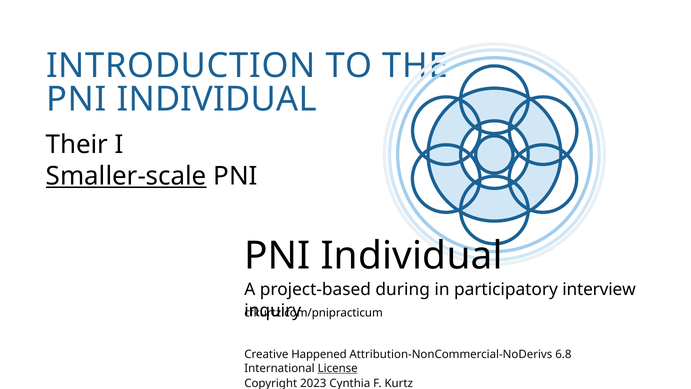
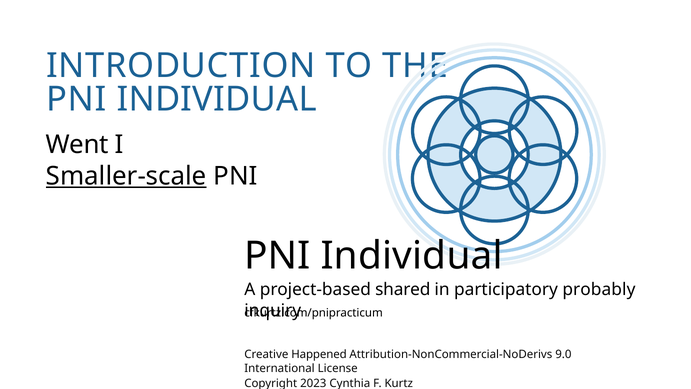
Their: Their -> Went (77, 145)
during: during -> shared (403, 289)
interview: interview -> probably (599, 289)
6.8: 6.8 -> 9.0 (563, 354)
License underline: present -> none (338, 368)
